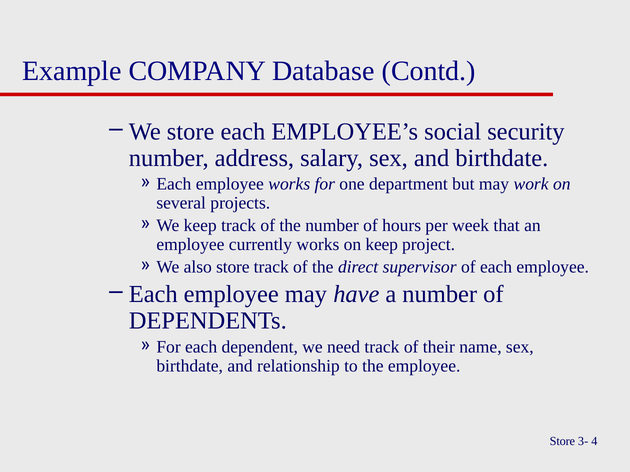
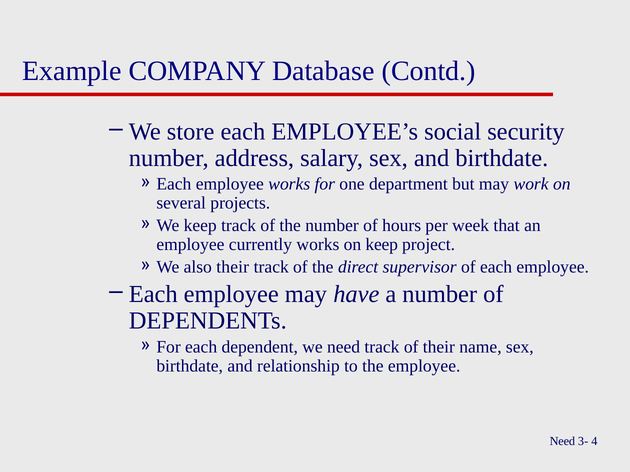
also store: store -> their (233, 267)
Store: Store -> Need (562, 442)
